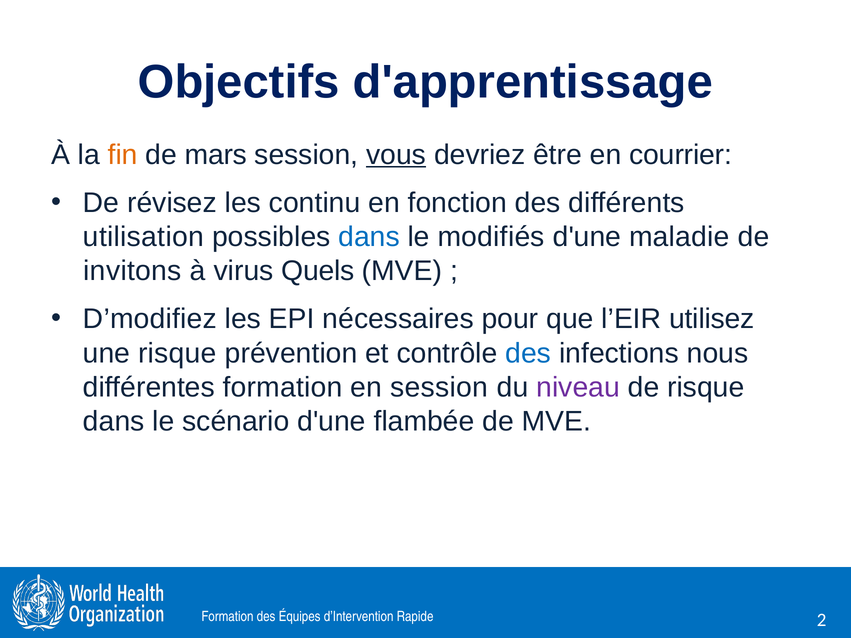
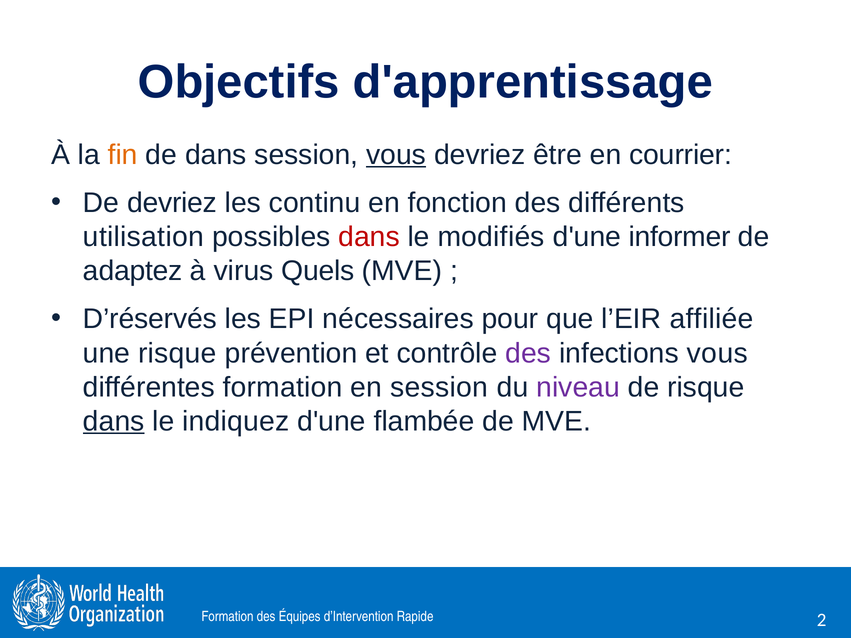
de mars: mars -> dans (216, 155)
De révisez: révisez -> devriez (172, 203)
dans colour: blue -> red (369, 237)
maladie: maladie -> informer (680, 237)
invitons: invitons -> adaptez (133, 271)
D’modifiez: D’modifiez -> D’réservés (150, 319)
utilisez: utilisez -> affiliée (712, 319)
des colour: blue -> purple (528, 353)
infections nous: nous -> vous (717, 353)
dans underline: none -> present (114, 421)
scénario: scénario -> indiquez (236, 421)
